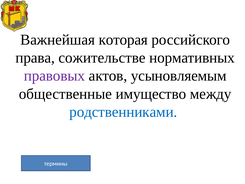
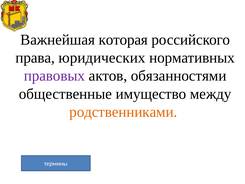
сожительстве: сожительстве -> юридических (102, 58)
усыновляемым: усыновляемым -> обязанностями (179, 76)
родственниками colour: blue -> orange (123, 112)
